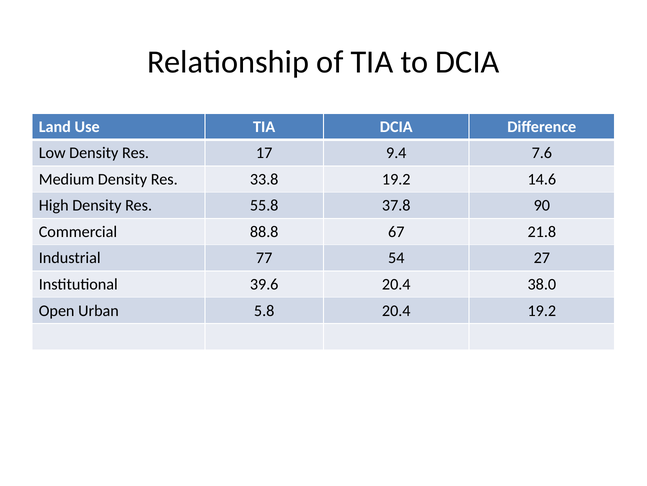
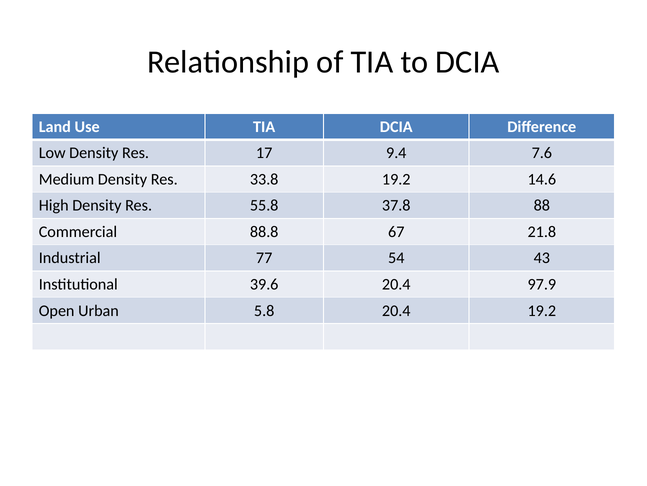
90: 90 -> 88 (542, 205)
27: 27 -> 43 (542, 258)
38.0: 38.0 -> 97.9 (542, 284)
